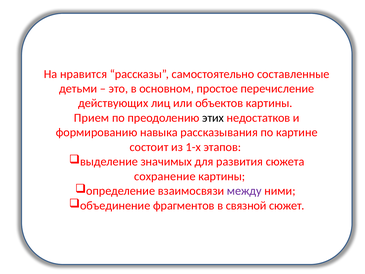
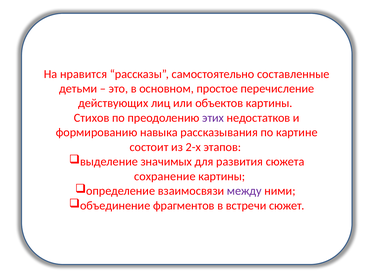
Прием: Прием -> Стихов (92, 118)
этих colour: black -> purple (213, 118)
1-х: 1-х -> 2-х (193, 147)
связной: связной -> встречи (246, 205)
